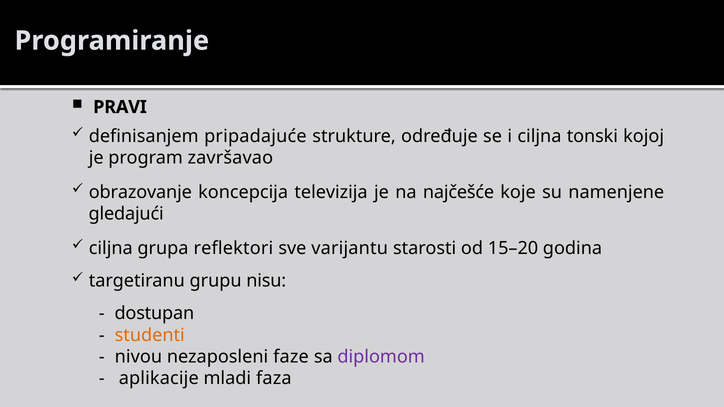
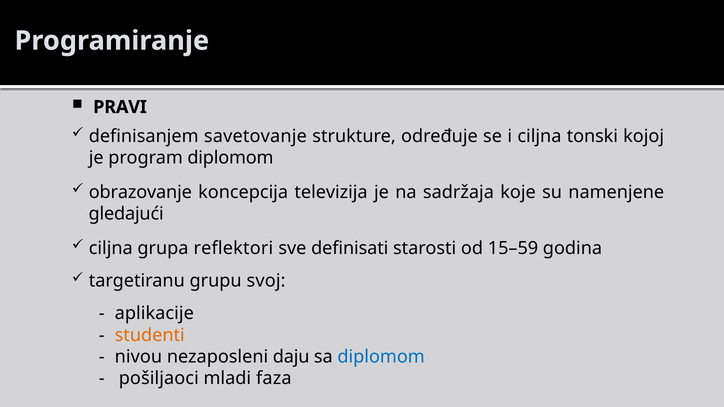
pripadajuće: pripadajuće -> savetovanje (255, 136)
program završavao: završavao -> diplomom (230, 158)
najčešće: najčešće -> sadržaja (458, 192)
varijantu: varijantu -> definisati (350, 248)
15–20: 15–20 -> 15–59 (513, 248)
nisu: nisu -> svoj (266, 281)
dostupan: dostupan -> aplikacije (154, 314)
faze: faze -> daju (291, 357)
diplomom colour: purple -> blue (381, 357)
aplikacije: aplikacije -> pošiljaoci (159, 379)
